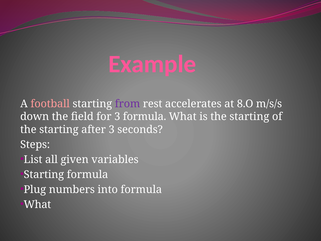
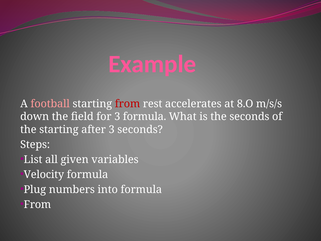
from colour: purple -> red (127, 104)
is the starting: starting -> seconds (249, 117)
Starting: Starting -> Velocity (44, 174)
What: What -> From (37, 204)
